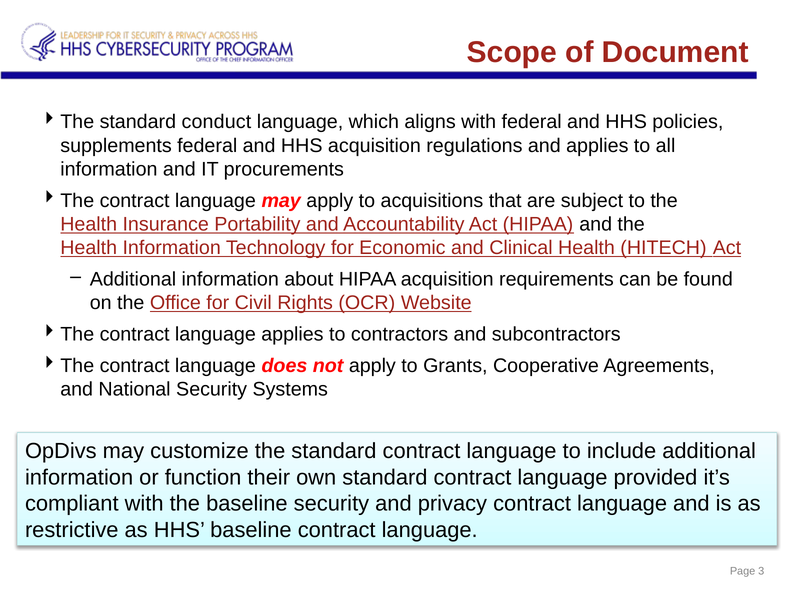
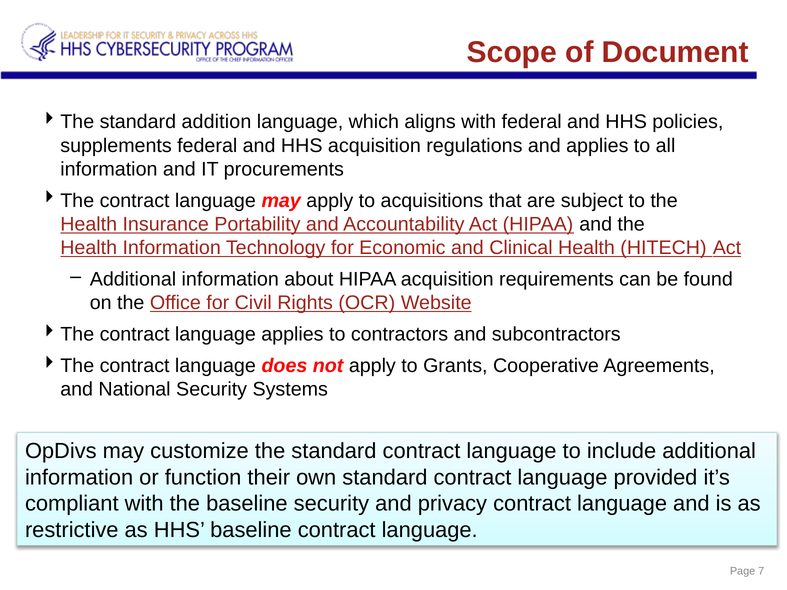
conduct: conduct -> addition (216, 122)
3: 3 -> 7 (761, 571)
